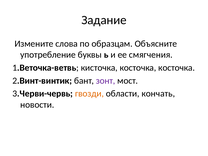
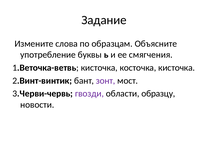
косточка косточка: косточка -> кисточка (177, 68)
гвозди colour: orange -> purple (89, 94)
кончать: кончать -> образцу (158, 94)
